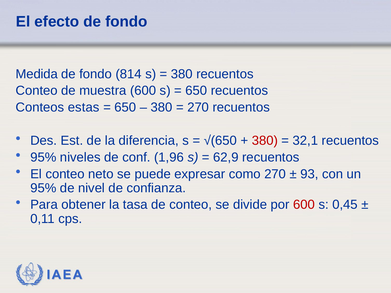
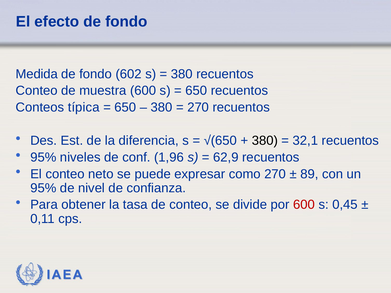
814: 814 -> 602 (129, 74)
estas: estas -> típica (84, 107)
380 colour: red -> black (265, 141)
93: 93 -> 89 (309, 174)
